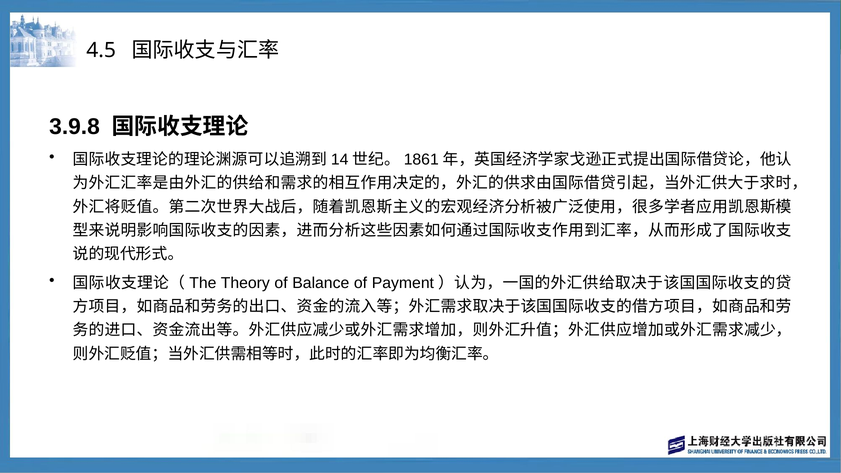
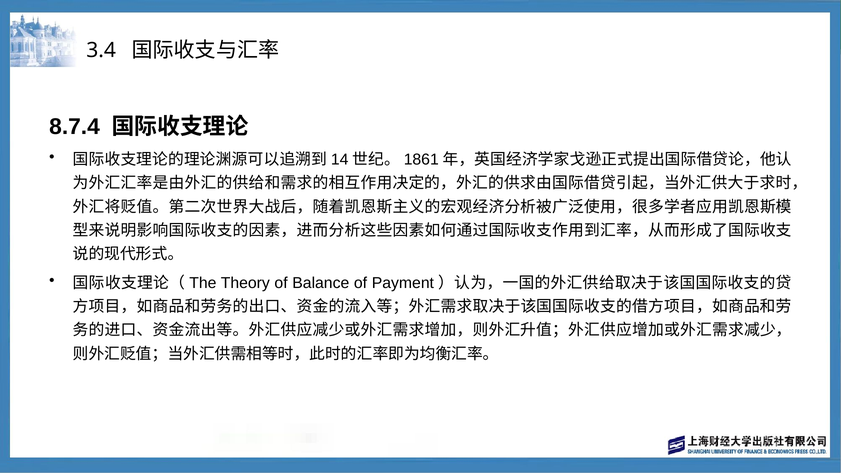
4.5: 4.5 -> 3.4 (101, 50)
3.9.8: 3.9.8 -> 8.7.4 (75, 127)
